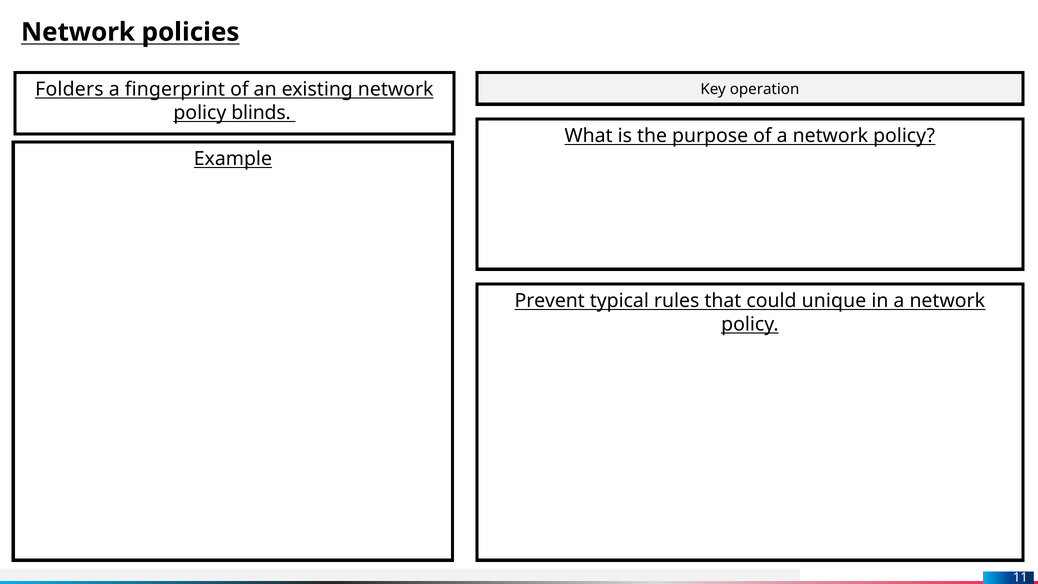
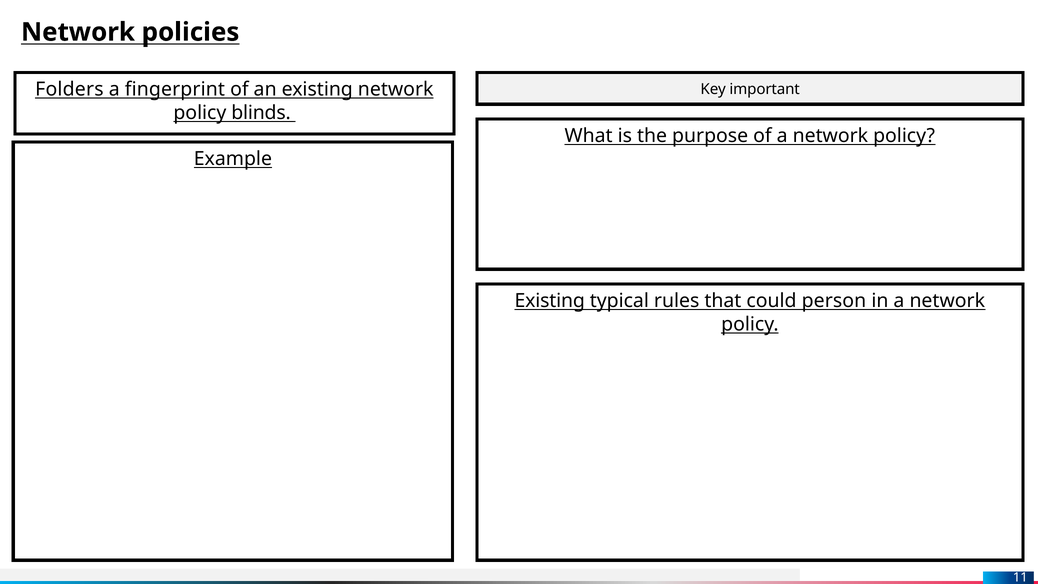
operation: operation -> important (765, 89)
Prevent: Prevent -> Existing (550, 301)
unique: unique -> person (834, 301)
